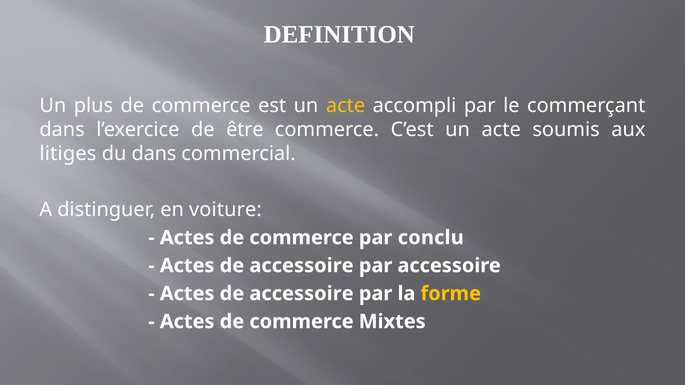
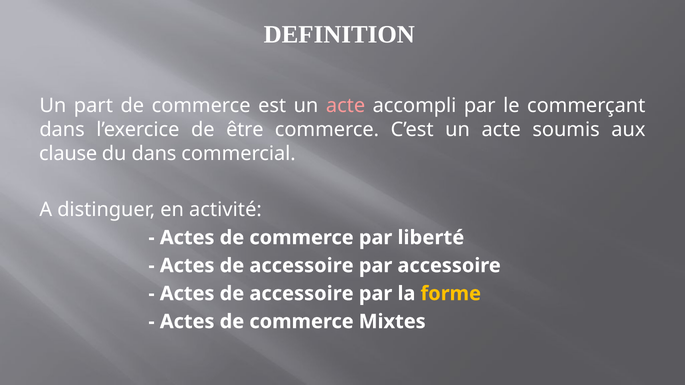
plus: plus -> part (93, 106)
acte colour: yellow -> pink (346, 106)
litiges: litiges -> clause (68, 154)
voiture: voiture -> activité (225, 210)
conclu: conclu -> liberté (431, 238)
